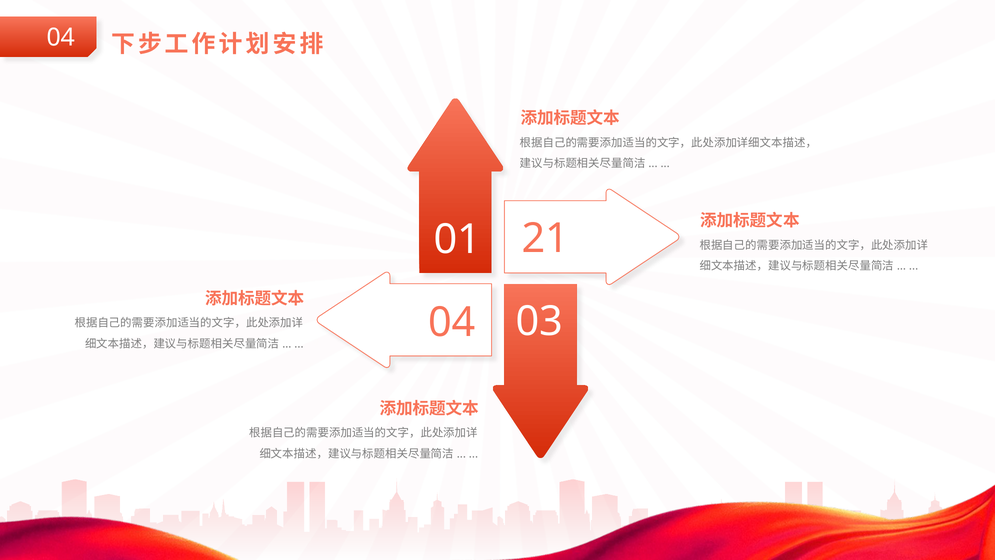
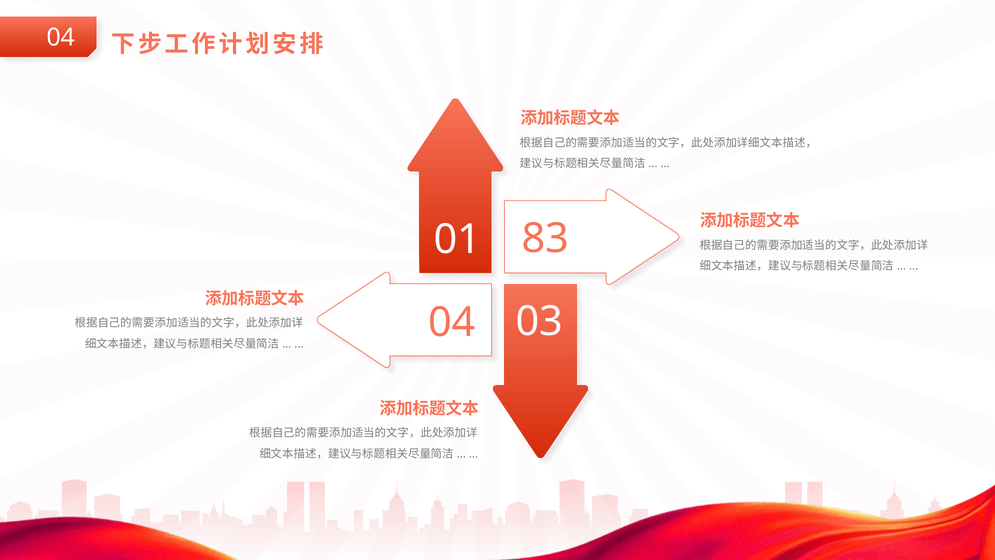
21: 21 -> 83 (545, 238)
